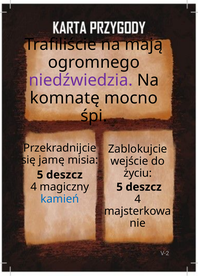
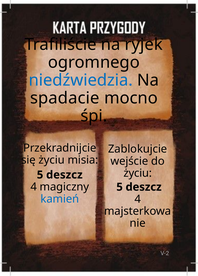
mają: mają -> ryjek (144, 44)
niedźwiedzia colour: purple -> blue (81, 80)
komnatę: komnatę -> spadacie (65, 98)
się jamę: jamę -> życiu (52, 160)
